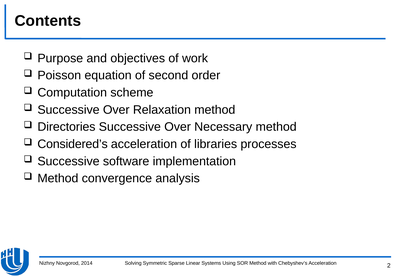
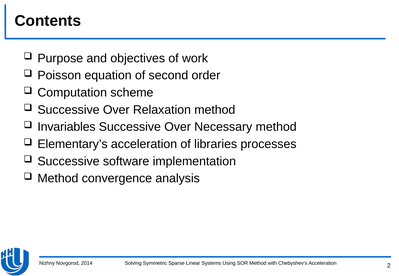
Directories: Directories -> Invariables (66, 127)
Considered’s: Considered’s -> Elementary’s (73, 144)
